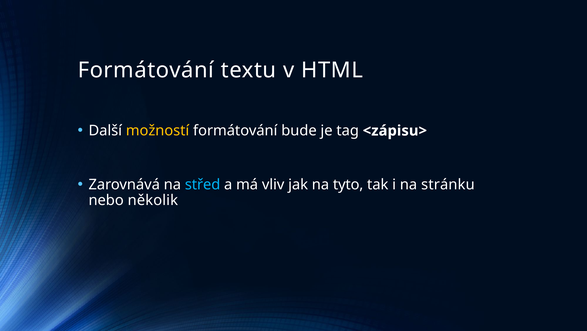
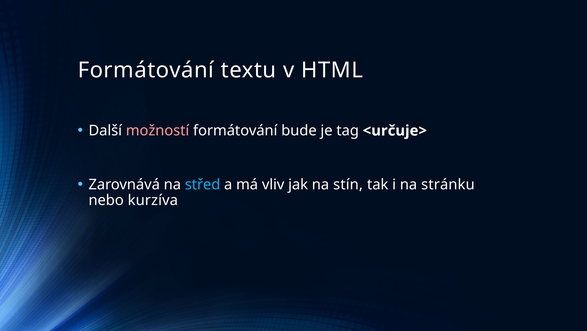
možností colour: yellow -> pink (158, 130)
<zápisu>: <zápisu> -> <určuje> (395, 130)
tyto: tyto -> stín (348, 184)
několik: několik -> kurzíva (153, 200)
